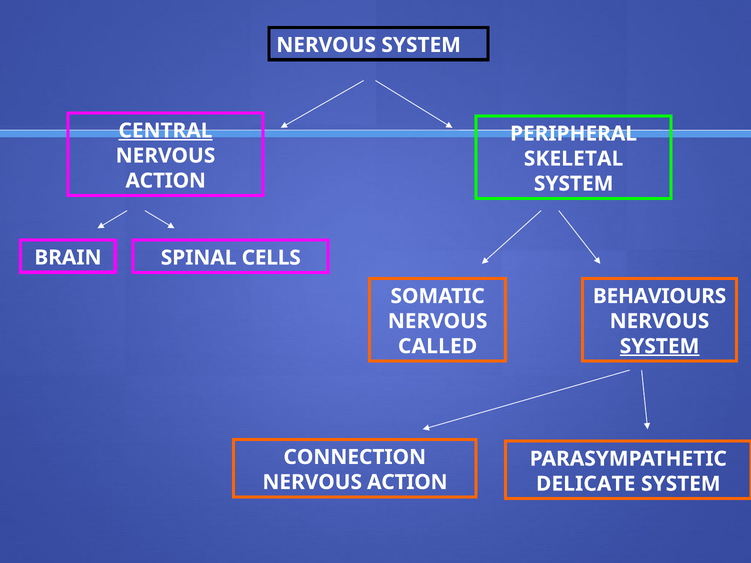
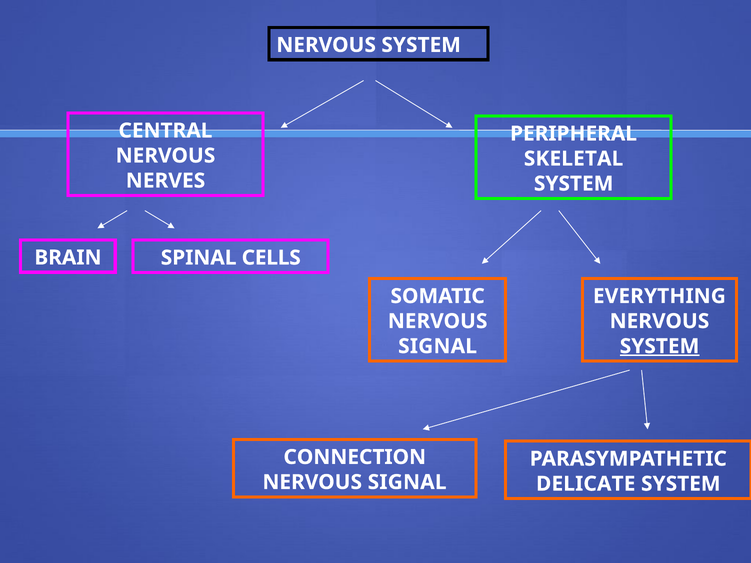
CENTRAL underline: present -> none (165, 131)
ACTION: ACTION -> NERVES (166, 181)
BEHAVIOURS: BEHAVIOURS -> EVERYTHING (659, 296)
CALLED: CALLED -> SIGNAL (438, 346)
ACTION: ACTION -> SIGNAL (407, 482)
